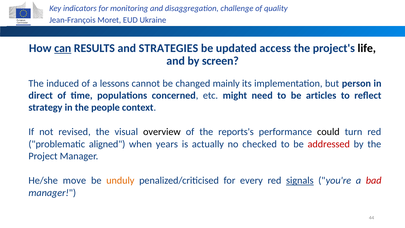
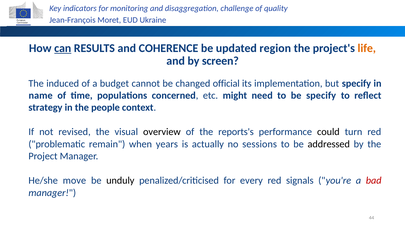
STRATEGIES: STRATEGIES -> COHERENCE (168, 48)
access: access -> region (275, 48)
life colour: black -> orange (367, 48)
lessons: lessons -> budget (114, 83)
mainly: mainly -> official (226, 83)
but person: person -> specify (356, 83)
direct: direct -> name (41, 95)
be articles: articles -> specify (321, 95)
aligned: aligned -> remain (107, 144)
checked: checked -> sessions (260, 144)
addressed colour: red -> black (329, 144)
unduly colour: orange -> black (120, 180)
signals underline: present -> none (300, 180)
